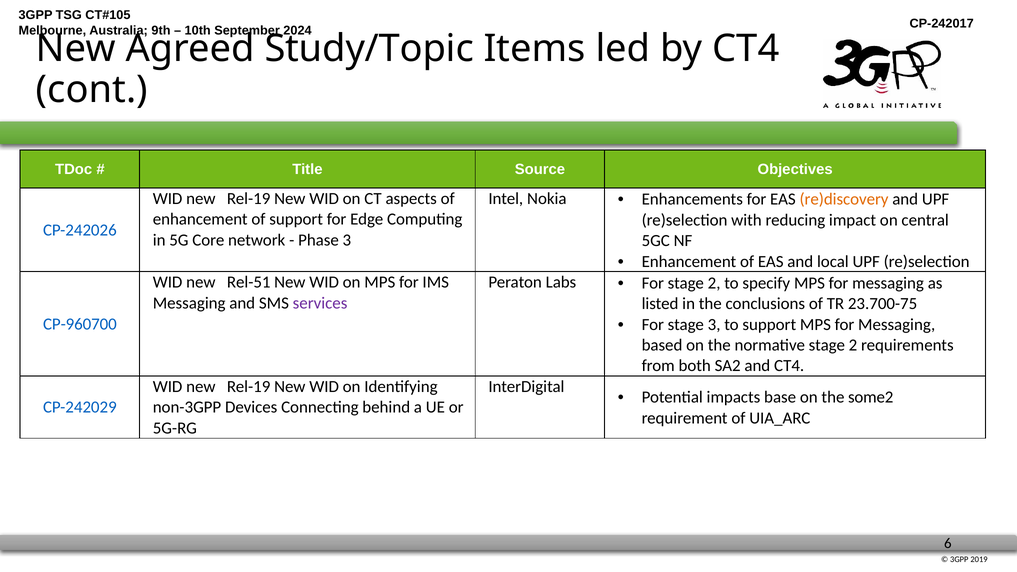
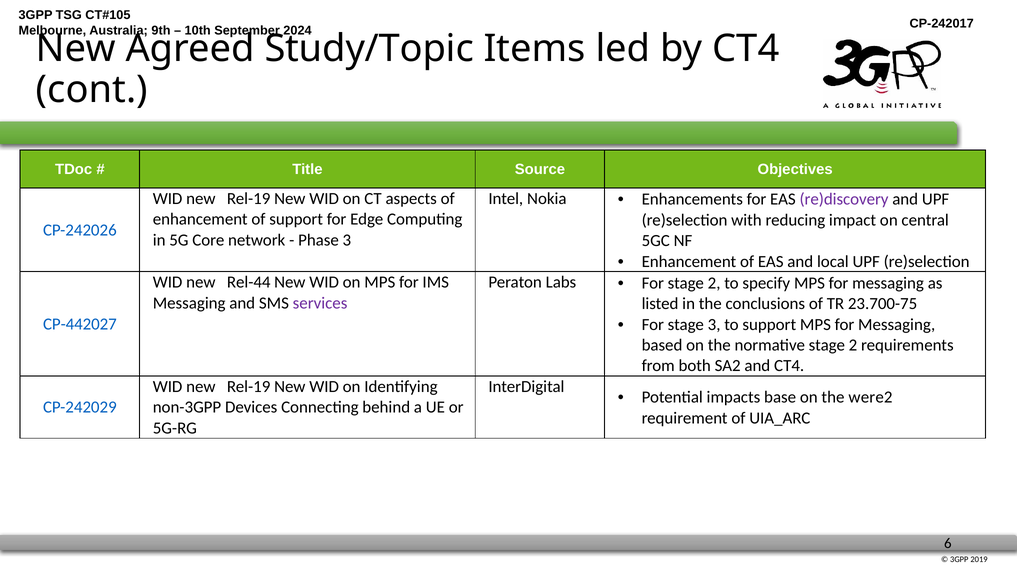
re)discovery colour: orange -> purple (844, 199)
Rel-51: Rel-51 -> Rel-44 (249, 282)
CP-960700: CP-960700 -> CP-442027 (80, 324)
some2: some2 -> were2 (871, 397)
